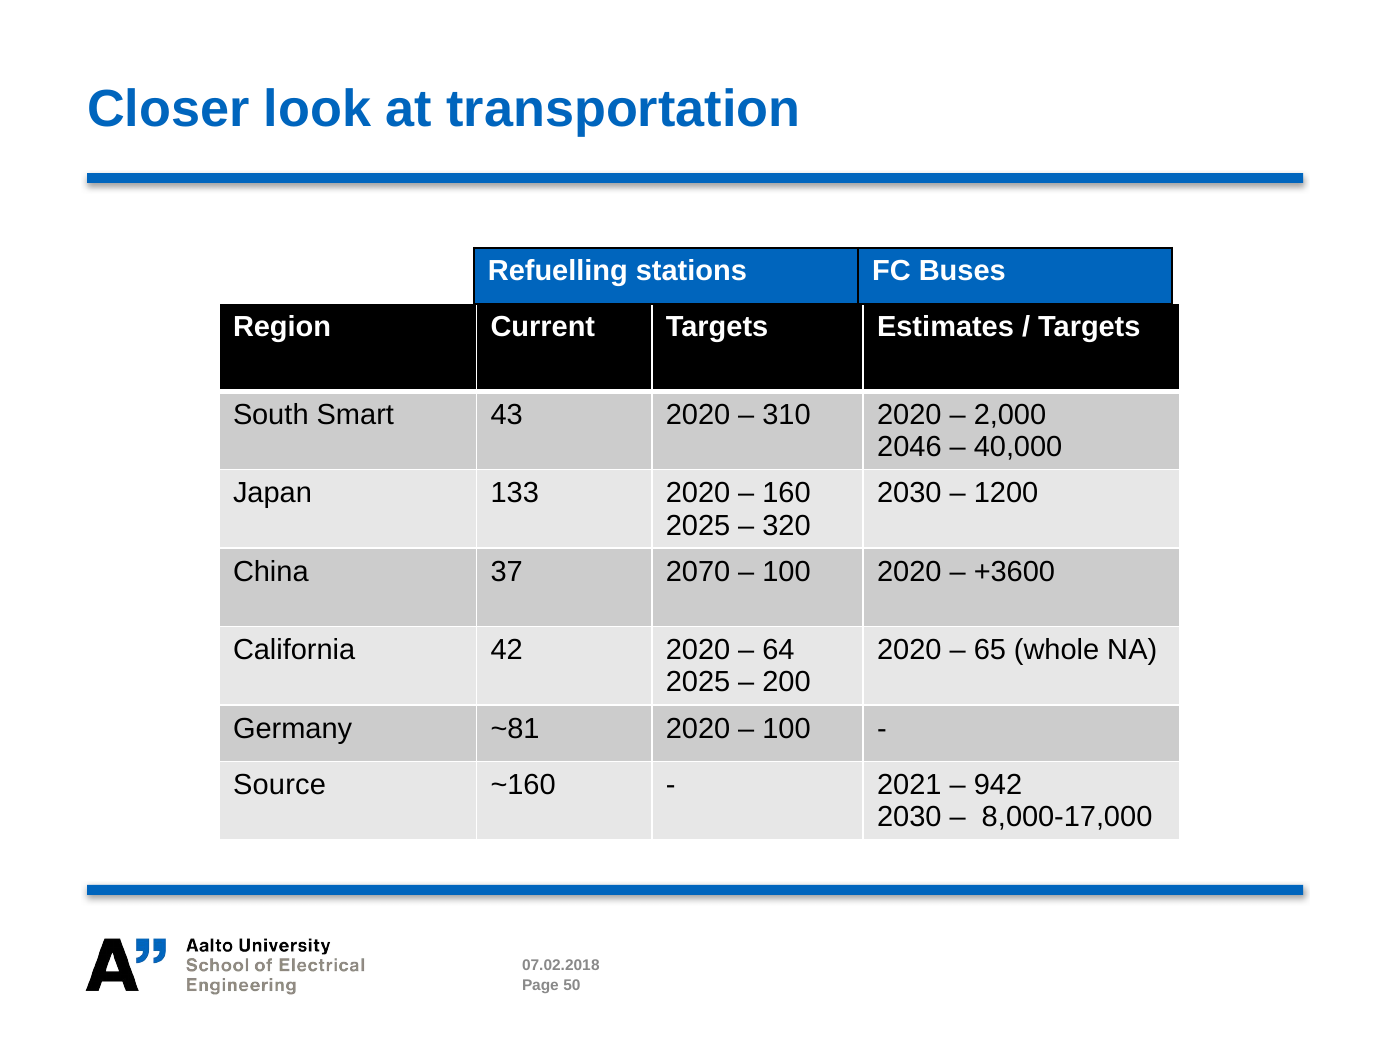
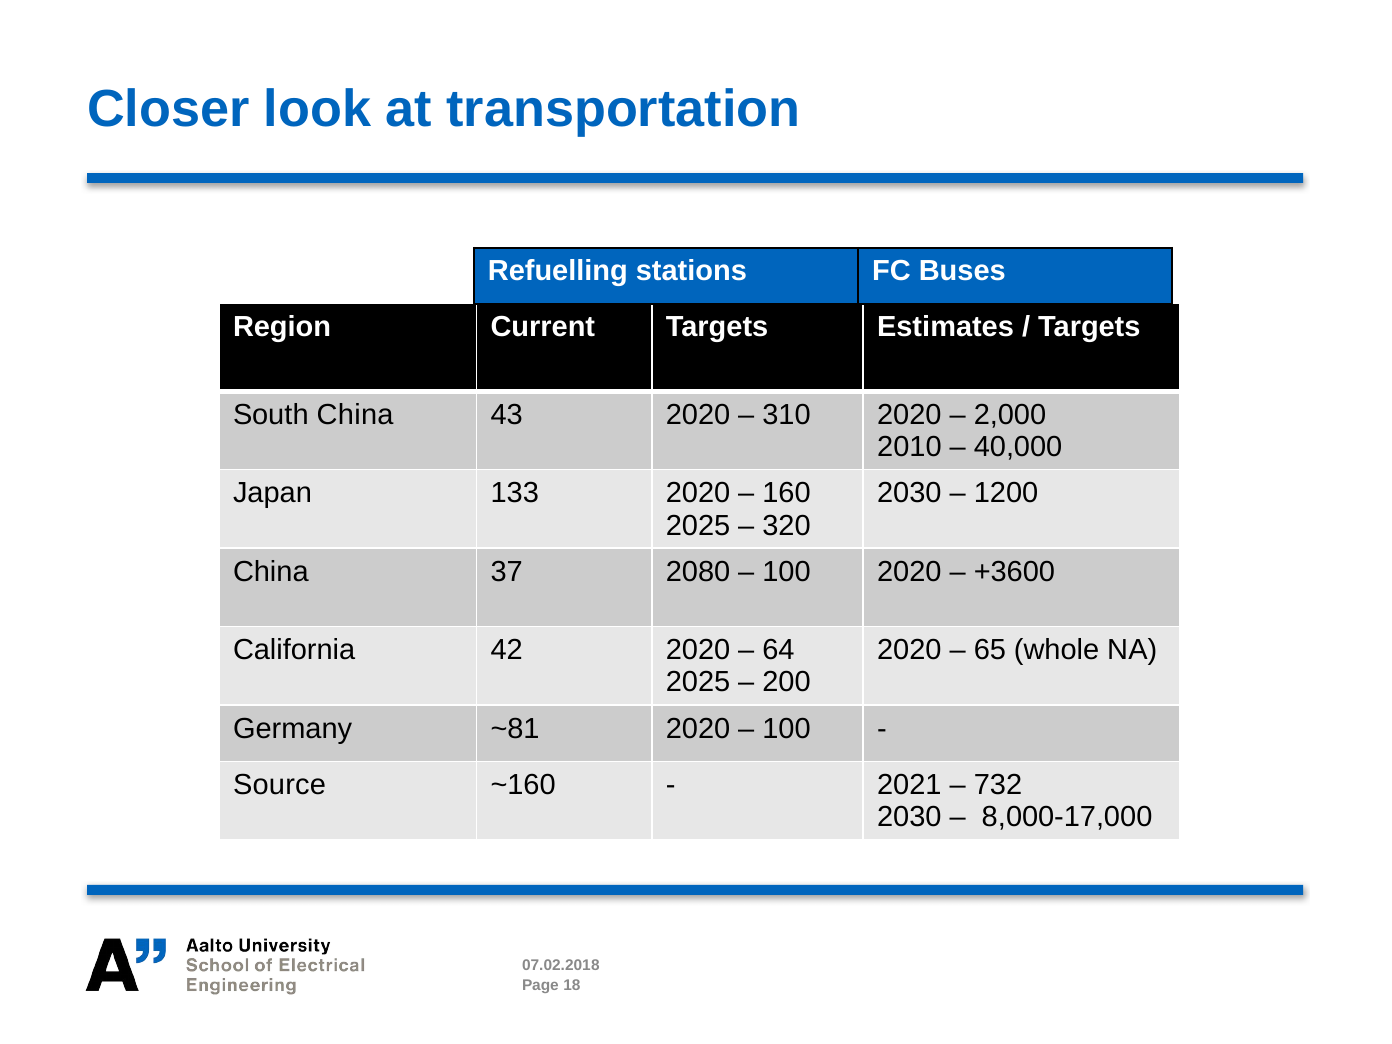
South Smart: Smart -> China (355, 415)
2046: 2046 -> 2010 (909, 447)
2070: 2070 -> 2080 (698, 572)
942: 942 -> 732 (998, 785)
50: 50 -> 18 (572, 985)
